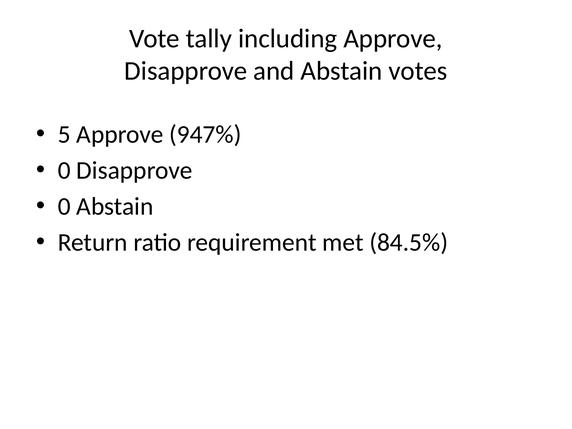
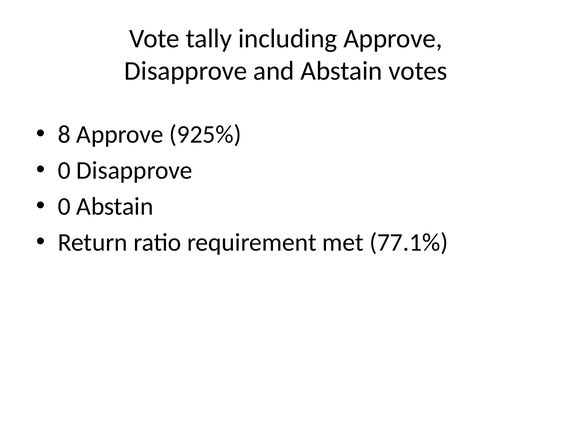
5: 5 -> 8 (64, 134)
947%: 947% -> 925% (205, 134)
84.5%: 84.5% -> 77.1% (409, 243)
